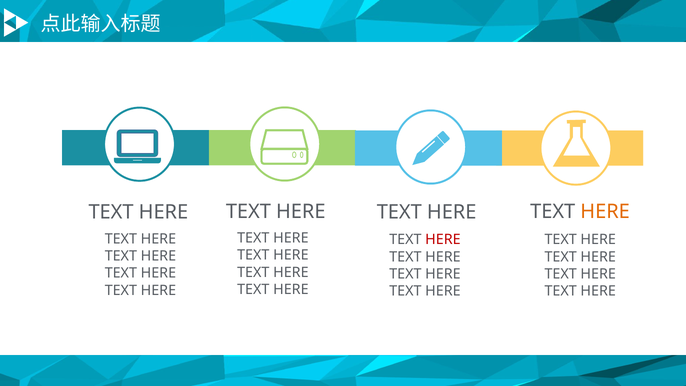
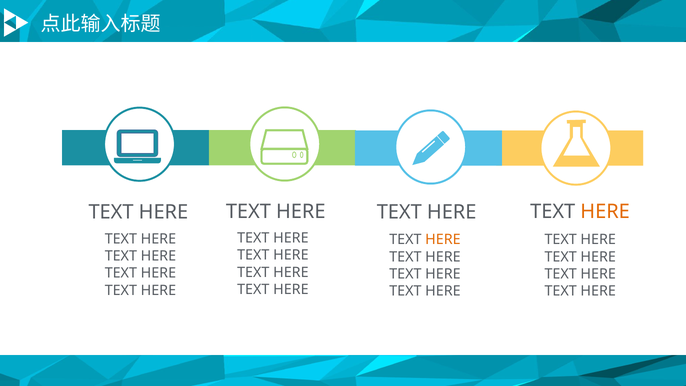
HERE colour: red -> orange (443, 240)
